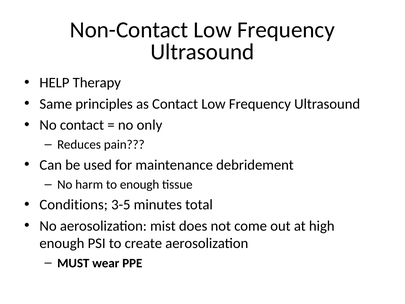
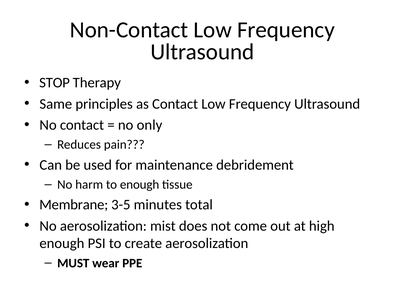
HELP: HELP -> STOP (55, 83)
Conditions: Conditions -> Membrane (74, 205)
